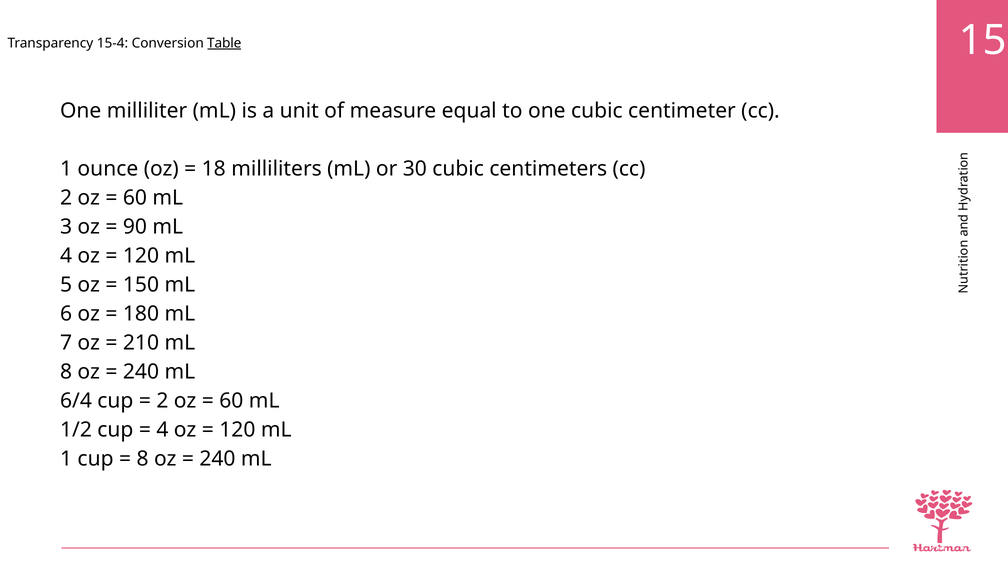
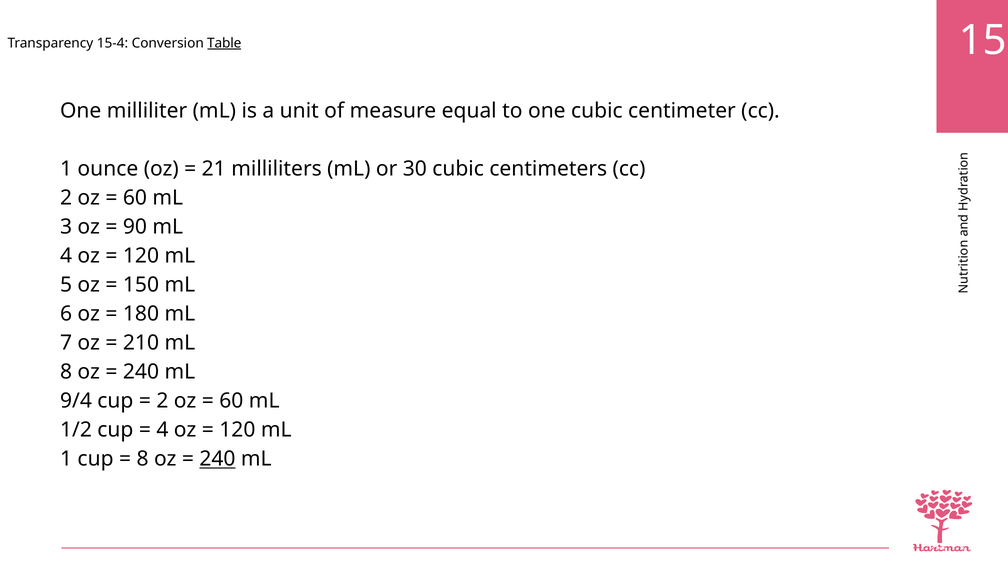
18: 18 -> 21 (214, 169)
6/4: 6/4 -> 9/4 (76, 401)
240 underline: none -> present (217, 459)
